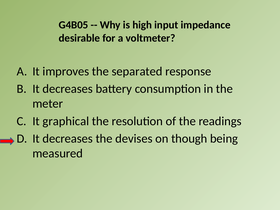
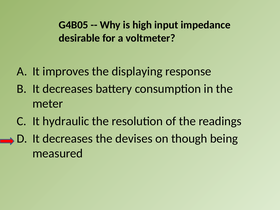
separated: separated -> displaying (137, 71)
graphical: graphical -> hydraulic (66, 121)
